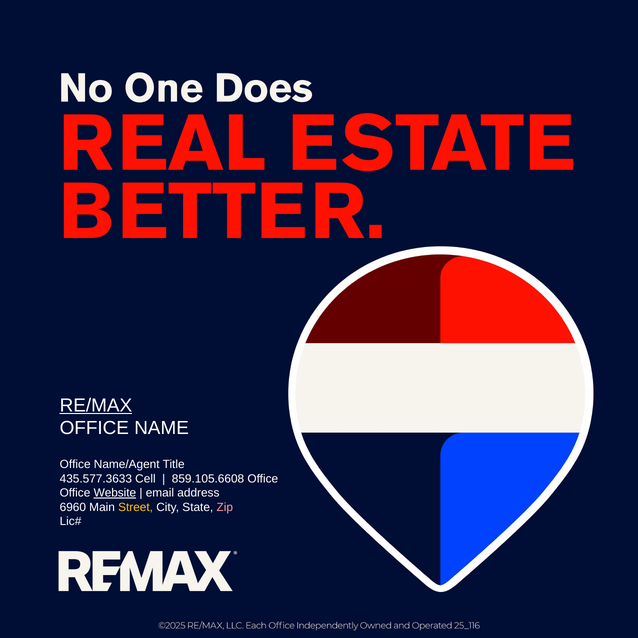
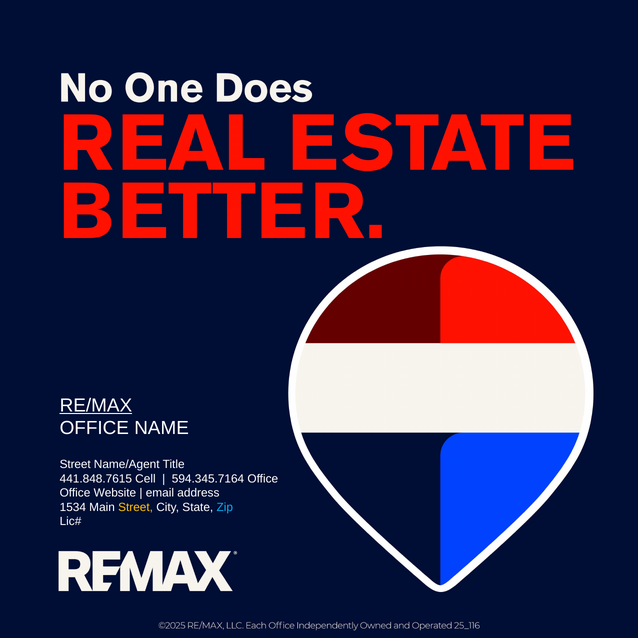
Office: Office -> Street (75, 465)
435.577.3633: 435.577.3633 -> 441.848.7615 (96, 479)
859.105.6608: 859.105.6608 -> 594.345.7164 (208, 479)
Website underline: present -> none (115, 493)
6960: 6960 -> 1534 (73, 507)
Zip colour: pink -> light blue (225, 507)
